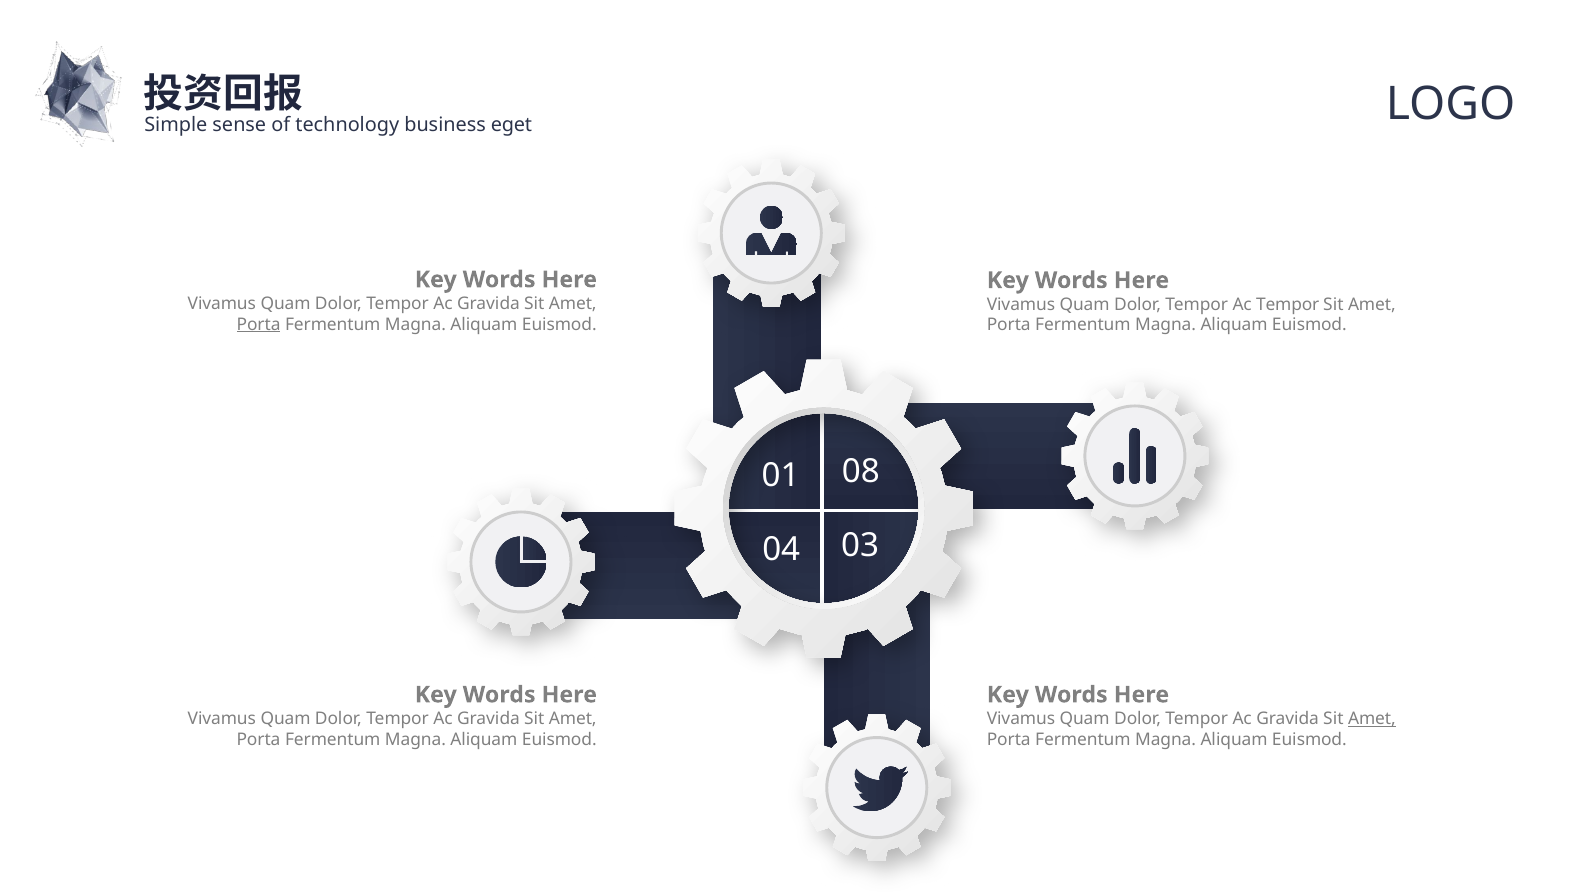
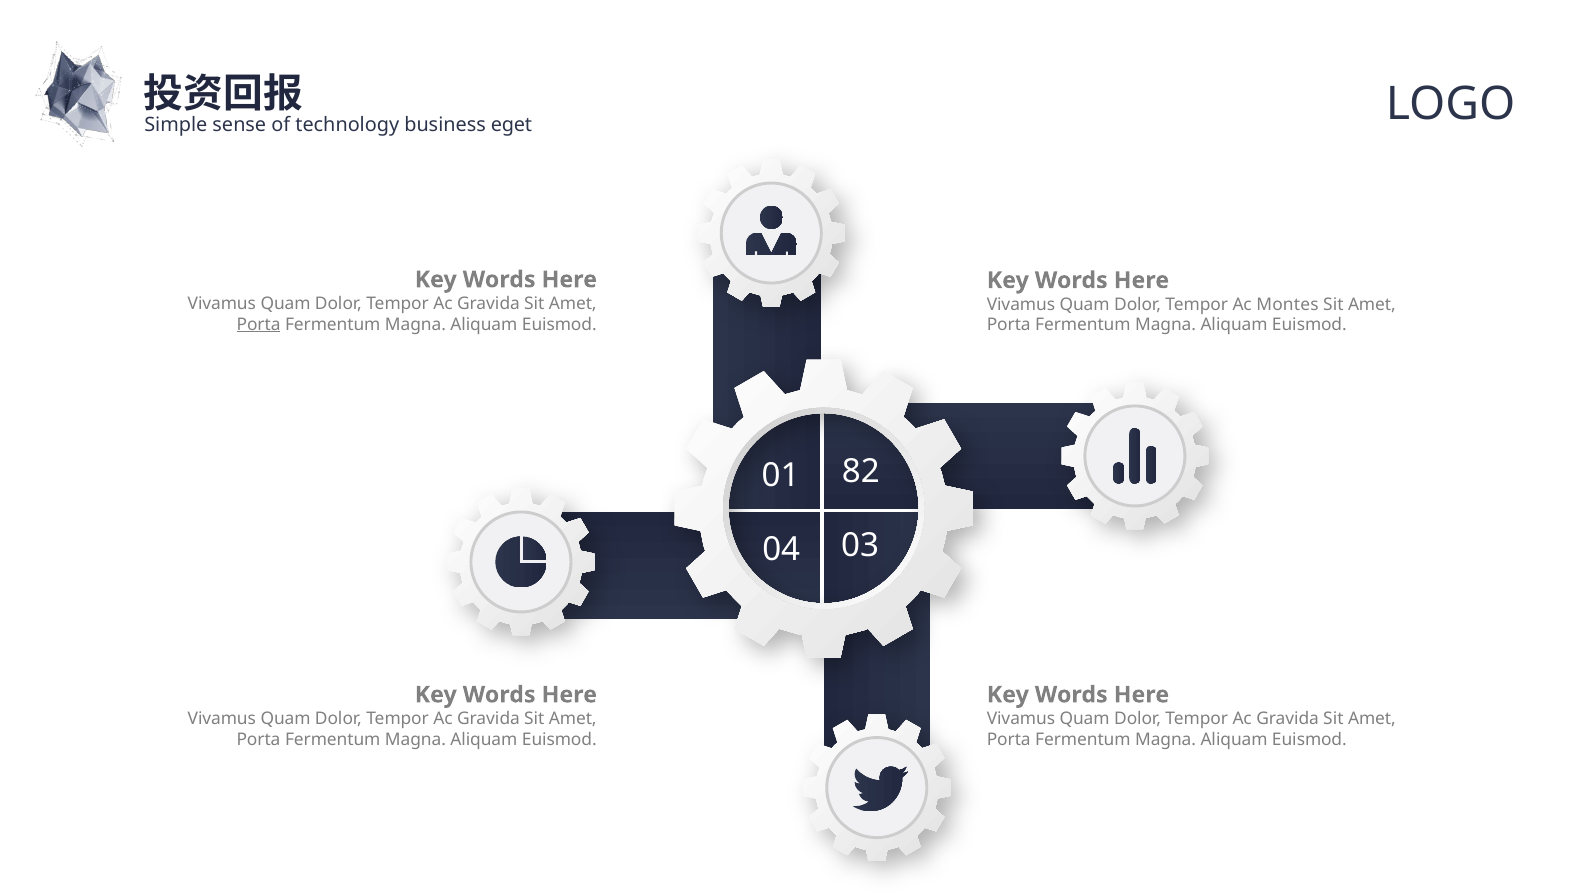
Ac Tempor: Tempor -> Montes (1288, 304)
08: 08 -> 82 (861, 472)
Amet underline: present -> none (1372, 719)
